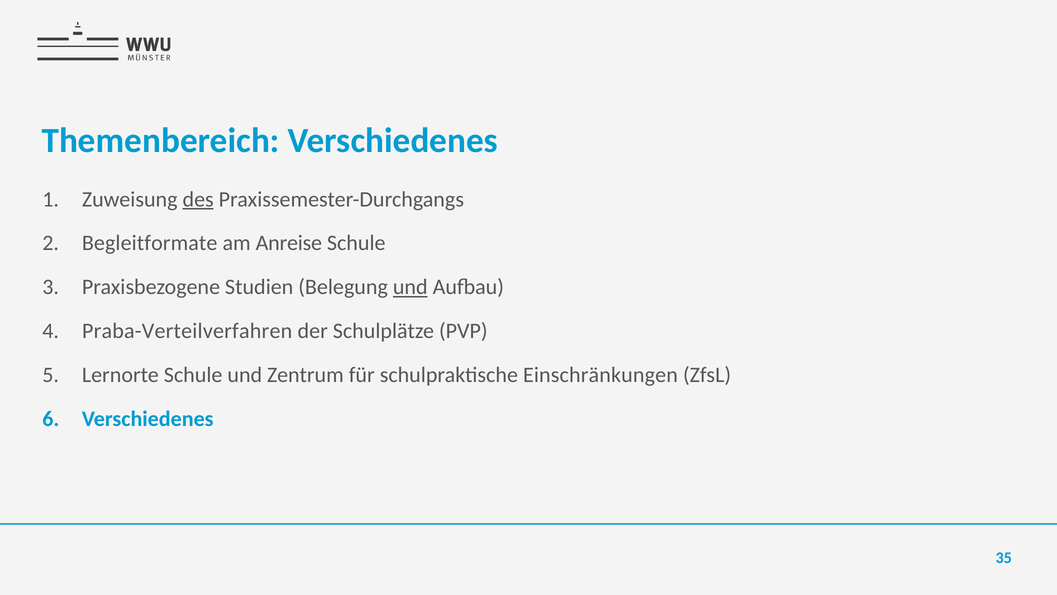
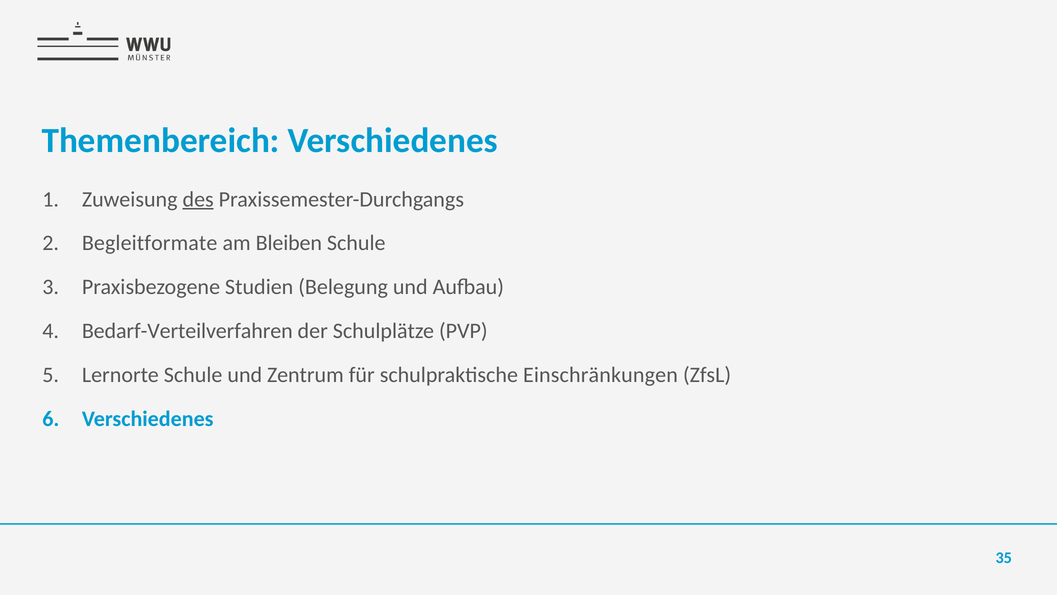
Anreise: Anreise -> Bleiben (289, 243)
und underline: present -> none (410, 287)
Praba-Verteilverfahren: Praba-Verteilverfahren -> Bedarf-Verteilverfahren (187, 331)
